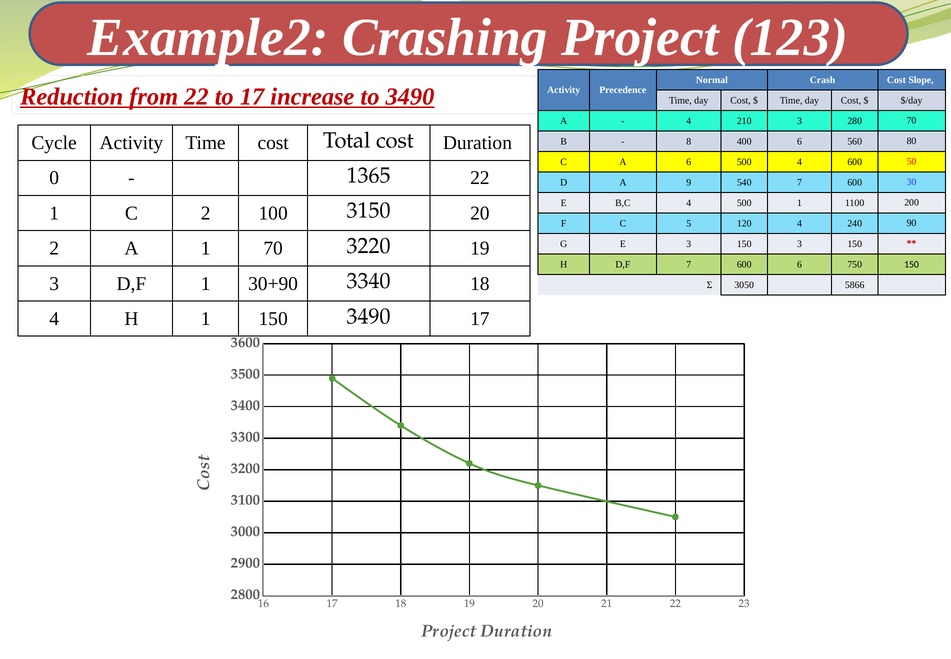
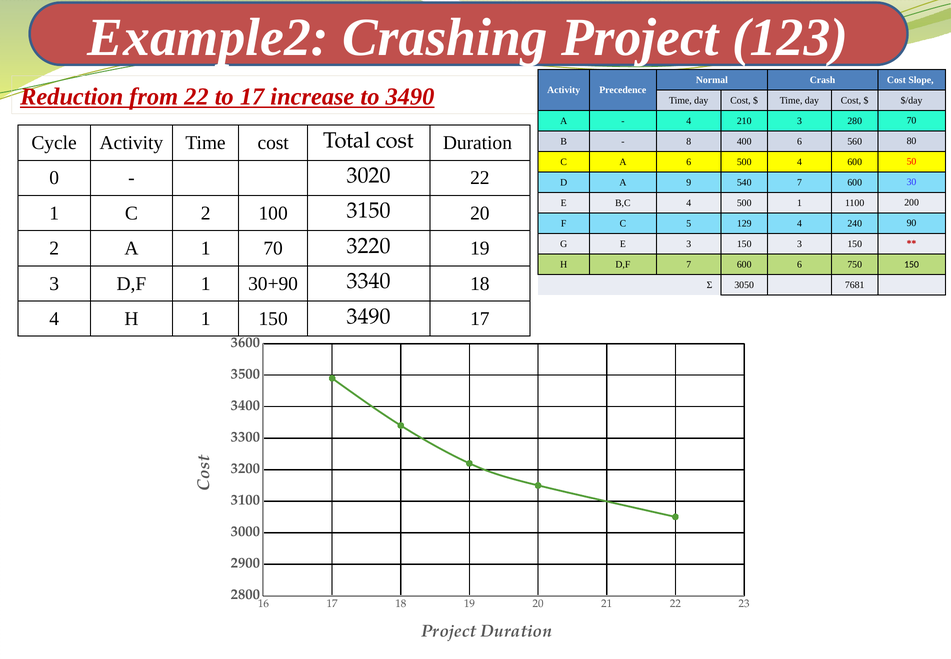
1365: 1365 -> 3020 (369, 175)
120: 120 -> 129 (744, 223)
5866: 5866 -> 7681 (855, 285)
